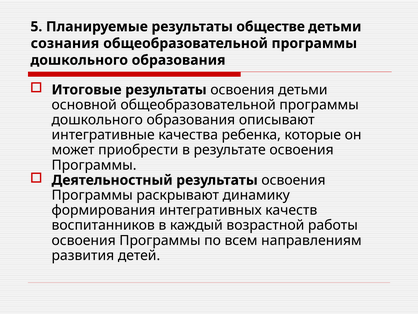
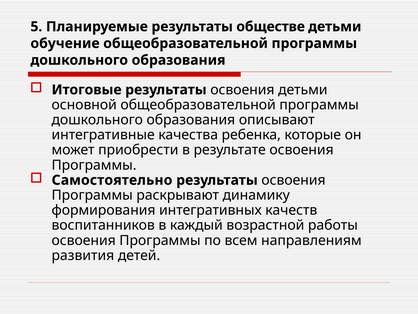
сознания: сознания -> обучение (65, 43)
Деятельностный: Деятельностный -> Самостоятельно (112, 180)
